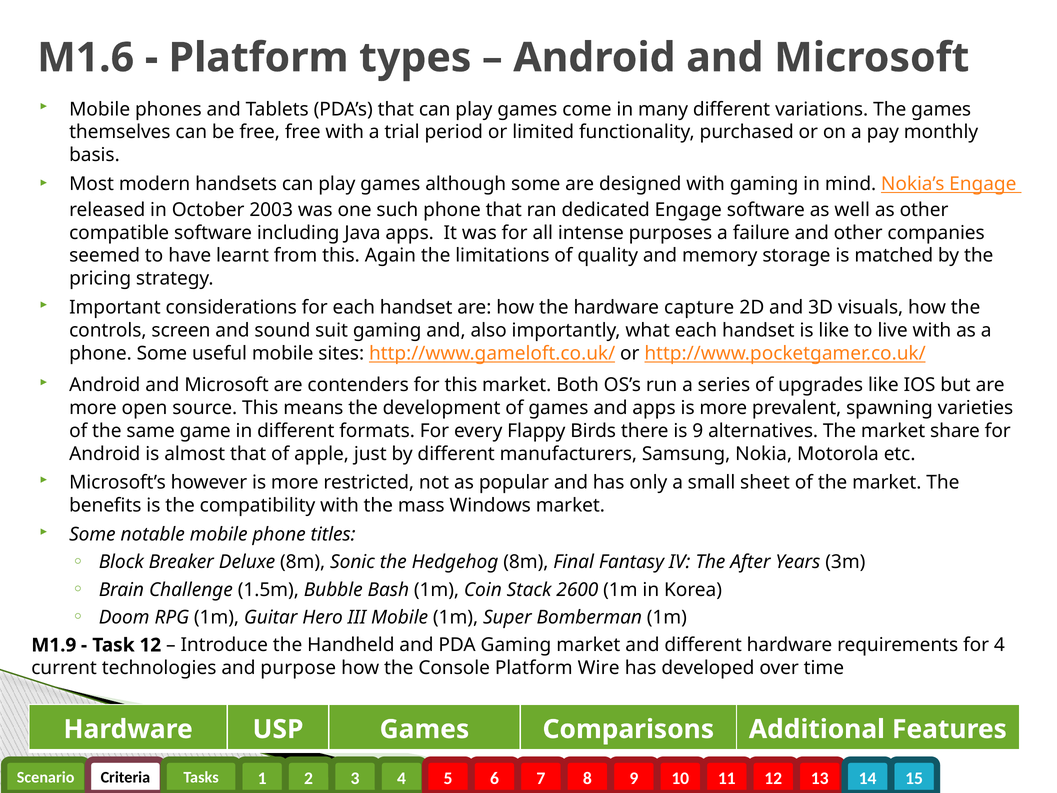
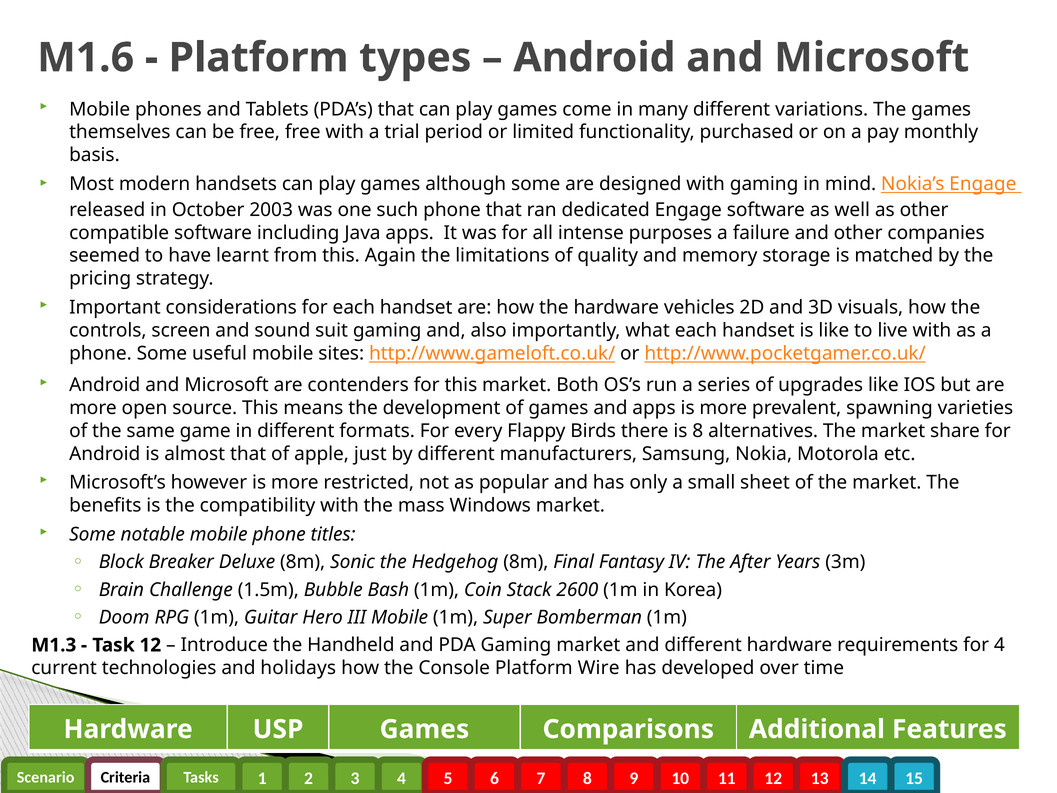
capture: capture -> vehicles (699, 307)
is 9: 9 -> 8 (698, 431)
M1.9: M1.9 -> M1.3 (54, 645)
purpose: purpose -> holidays (298, 668)
